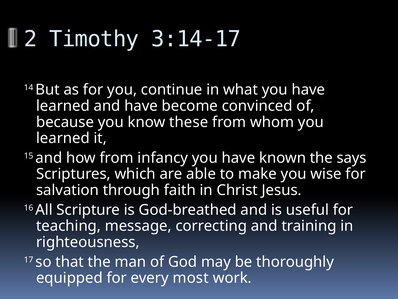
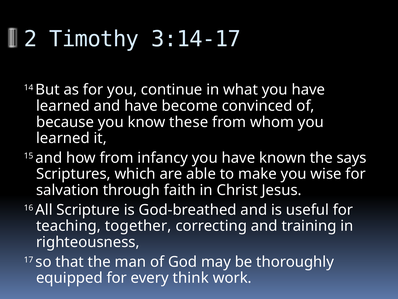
message: message -> together (138, 226)
most: most -> think (191, 278)
